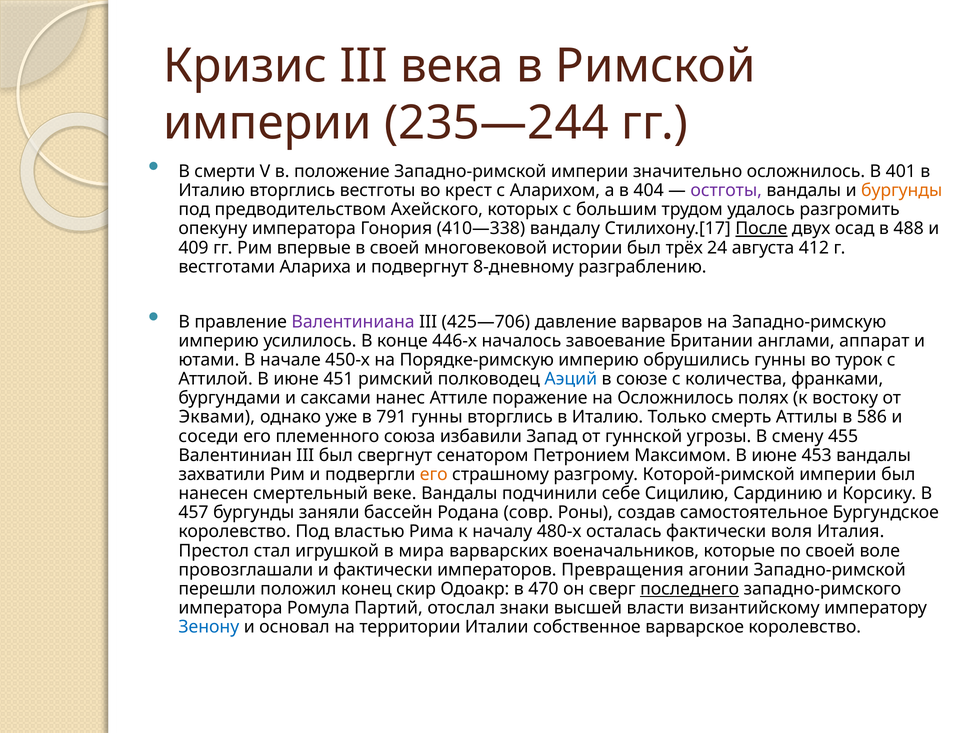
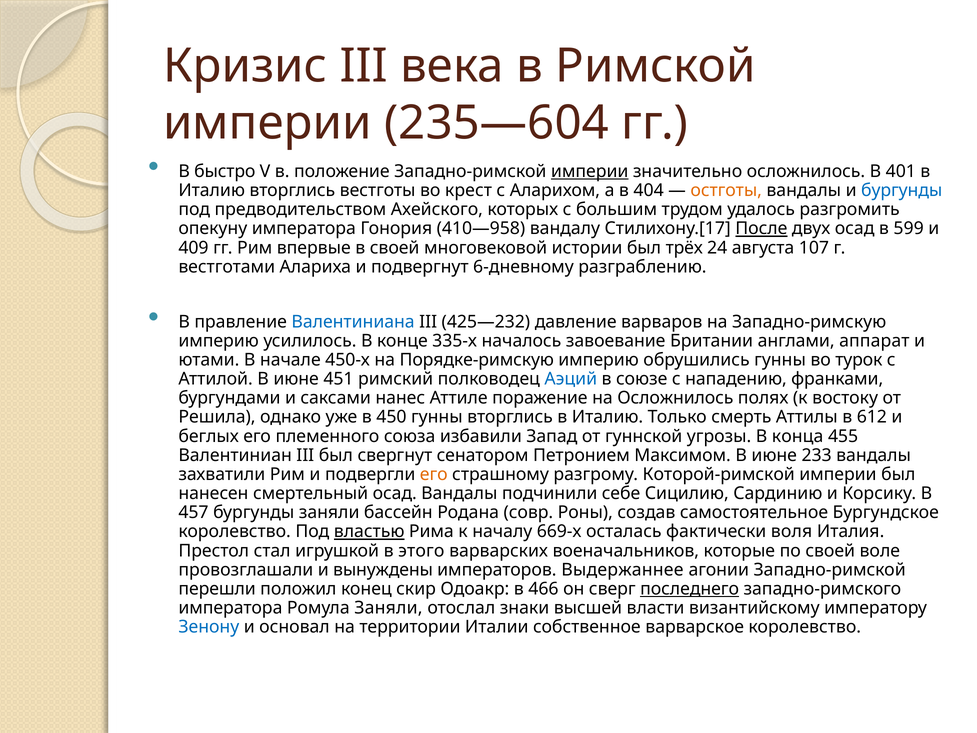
235—244: 235—244 -> 235—604 (497, 123)
смерти: смерти -> быстро (225, 171)
империи underline: none -> present (590, 171)
остготы colour: purple -> orange (726, 190)
бургунды colour: orange -> blue (902, 190)
410—338: 410—338 -> 410—958 (481, 229)
488: 488 -> 599 (909, 229)
412: 412 -> 107 (814, 248)
8-дневному: 8-дневному -> 6-дневному (523, 267)
Валентиниана colour: purple -> blue (353, 322)
425—706: 425—706 -> 425—232 (486, 322)
446-х: 446-х -> 335-х (455, 341)
количества: количества -> нападению (736, 379)
Эквами: Эквами -> Решила (217, 417)
791: 791 -> 450 (391, 417)
586: 586 -> 612 (872, 417)
соседи: соседи -> беглых (209, 436)
смену: смену -> конца (798, 436)
453: 453 -> 233 (817, 455)
смертельный веке: веке -> осад (395, 493)
властью underline: none -> present (369, 531)
480-х: 480-х -> 669-х (559, 531)
мира: мира -> этого (421, 551)
и фактически: фактически -> вынуждены (383, 570)
Превращения: Превращения -> Выдержаннее (622, 570)
470: 470 -> 466 (543, 589)
Ромула Партий: Партий -> Заняли (388, 608)
